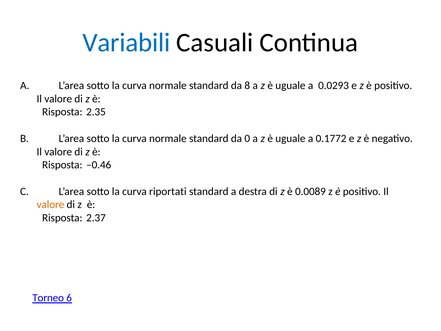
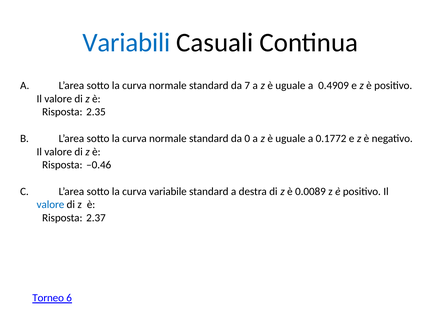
8: 8 -> 7 (247, 85)
0.0293: 0.0293 -> 0.4909 (334, 85)
riportati: riportati -> variabile (168, 191)
valore colour: orange -> blue (50, 205)
